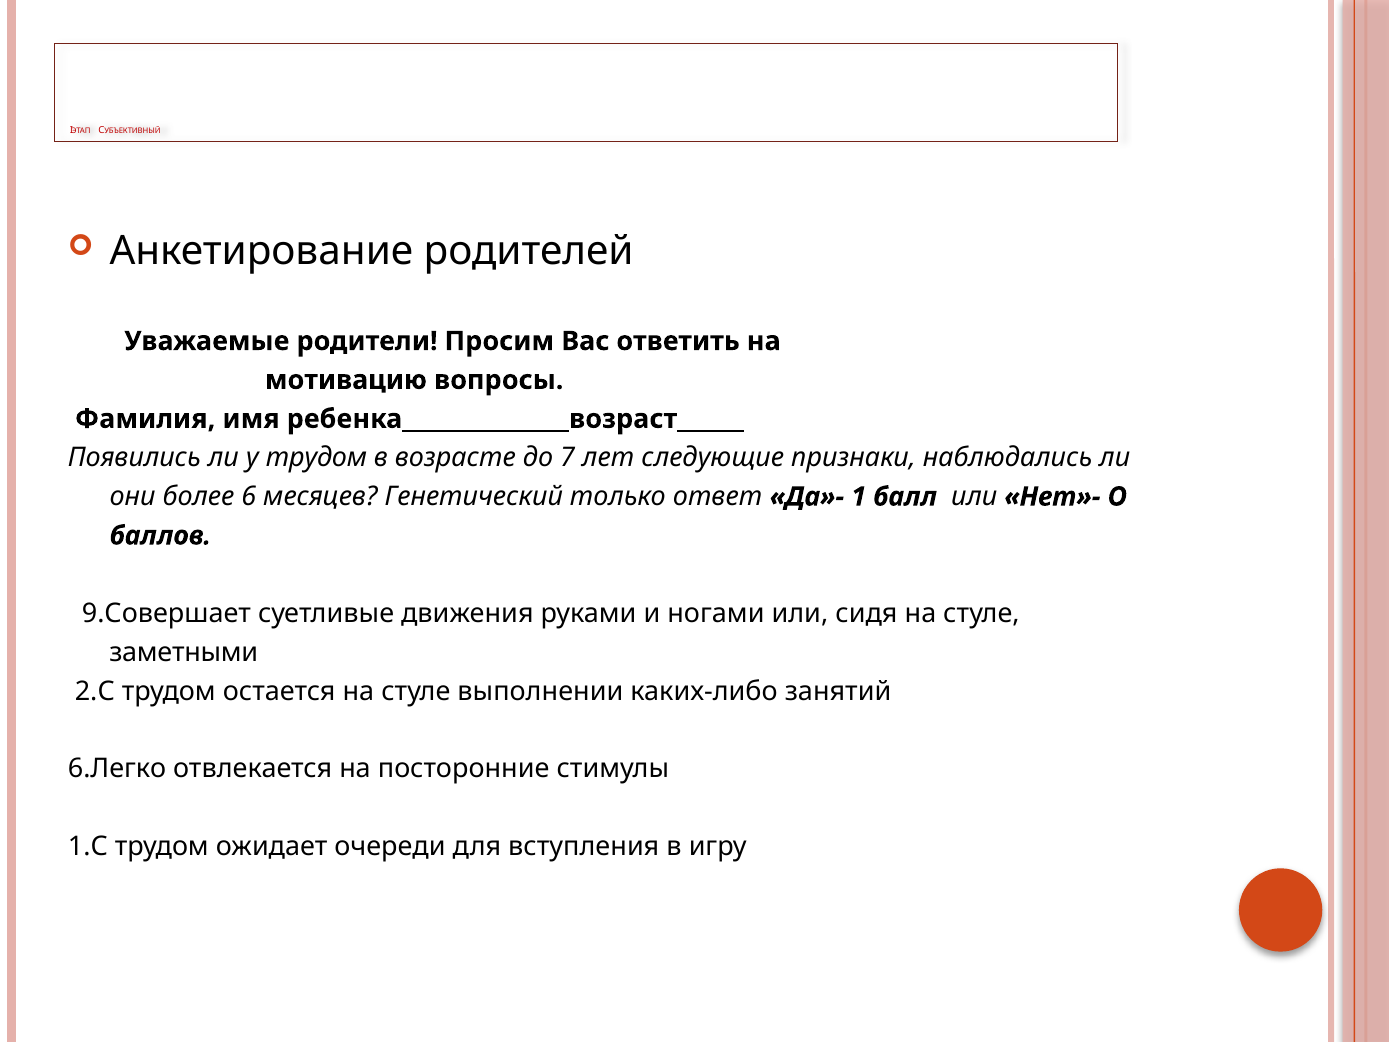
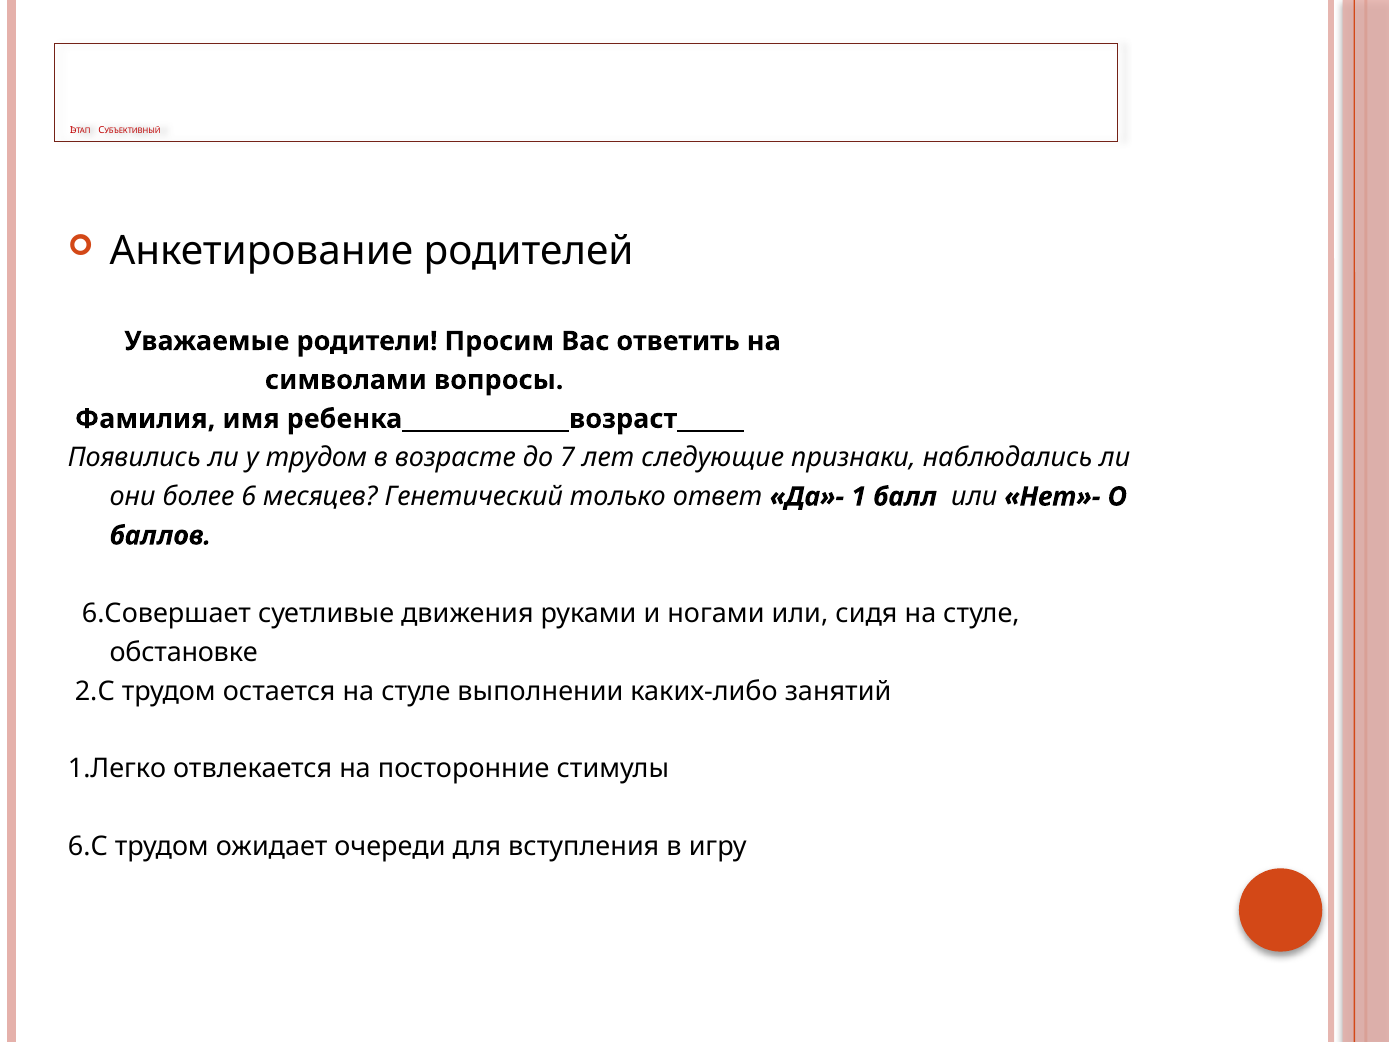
мотивацию: мотивацию -> символами (346, 380)
9.Совершает: 9.Совершает -> 6.Совершает (166, 613)
заметными: заметными -> обстановке (184, 652)
6.Легко: 6.Легко -> 1.Легко (117, 769)
1.С: 1.С -> 6.С (88, 847)
